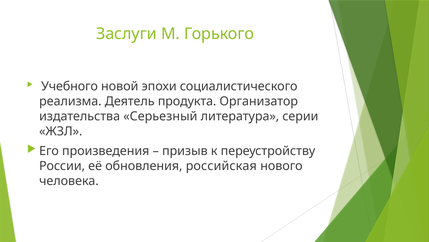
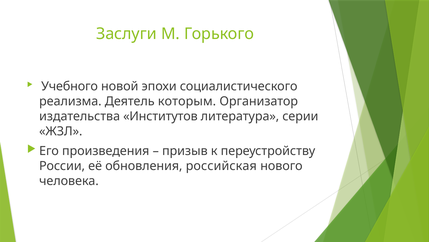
продукта: продукта -> которым (187, 101)
Серьезный: Серьезный -> Институтов (160, 116)
